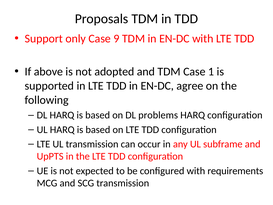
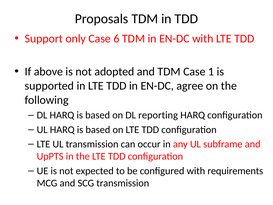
9: 9 -> 6 (116, 39)
problems: problems -> reporting (158, 115)
